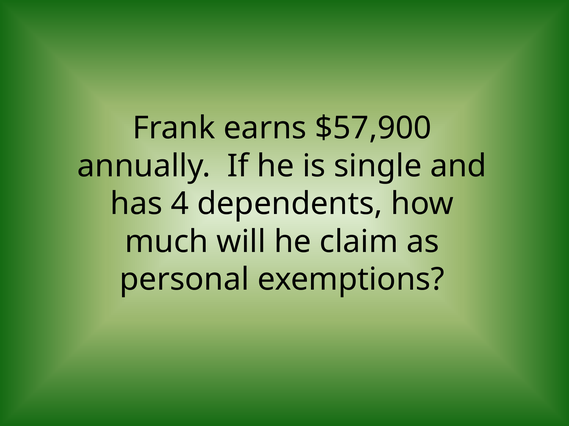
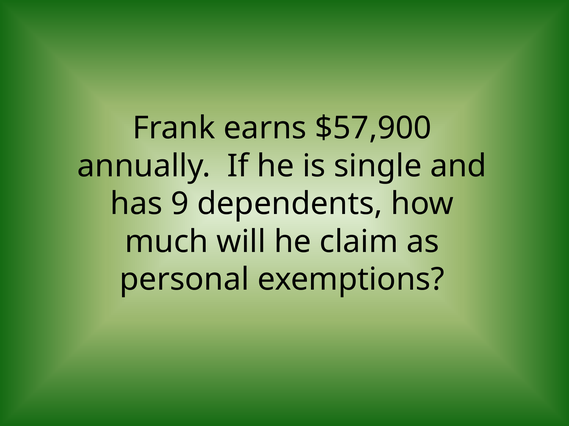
4: 4 -> 9 (180, 204)
